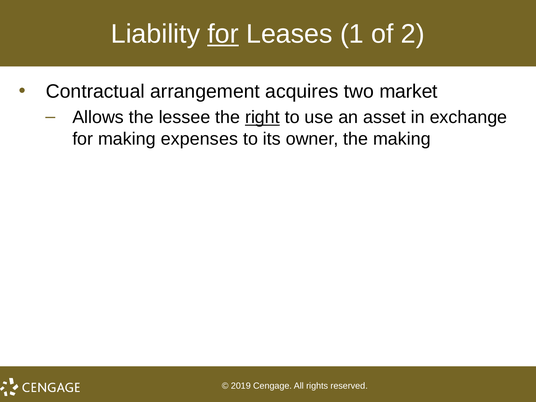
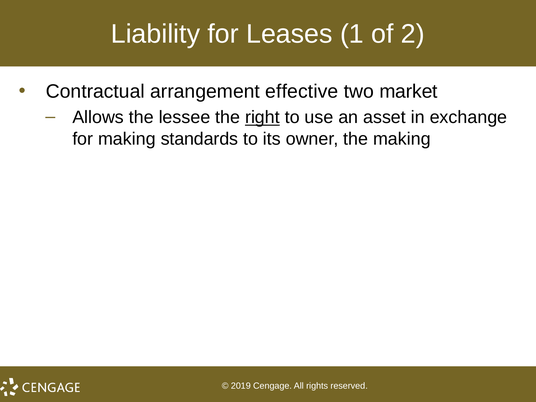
for underline: present -> none (223, 34)
acquires: acquires -> effective (302, 92)
expenses: expenses -> standards (199, 139)
